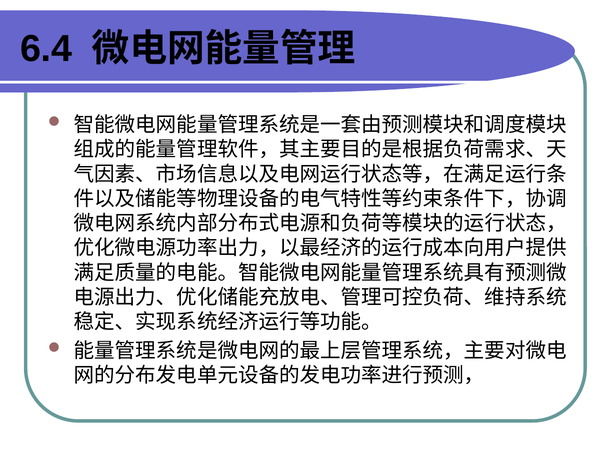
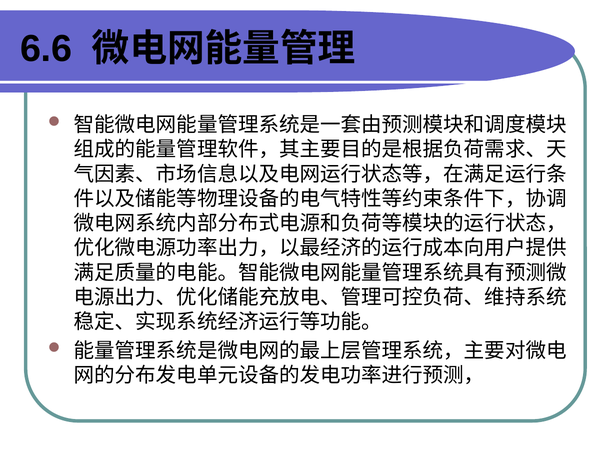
6.4: 6.4 -> 6.6 (46, 49)
